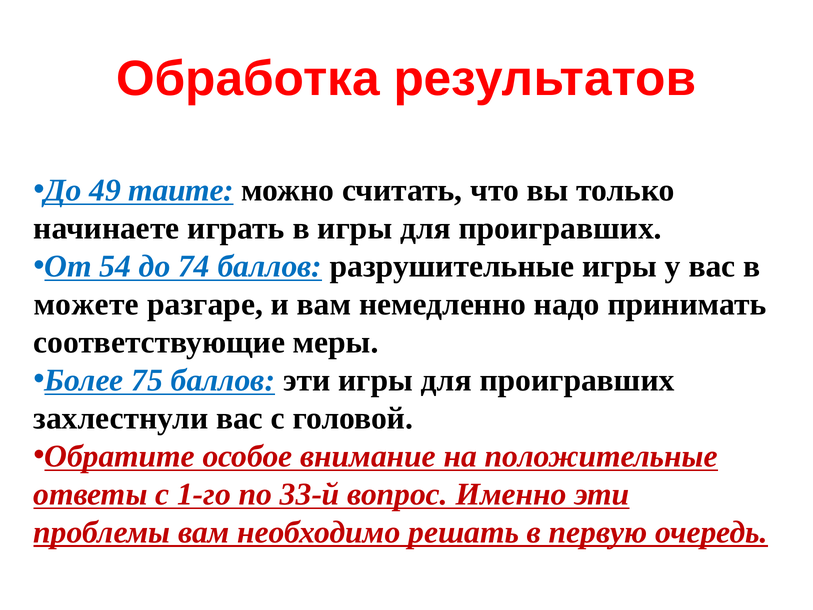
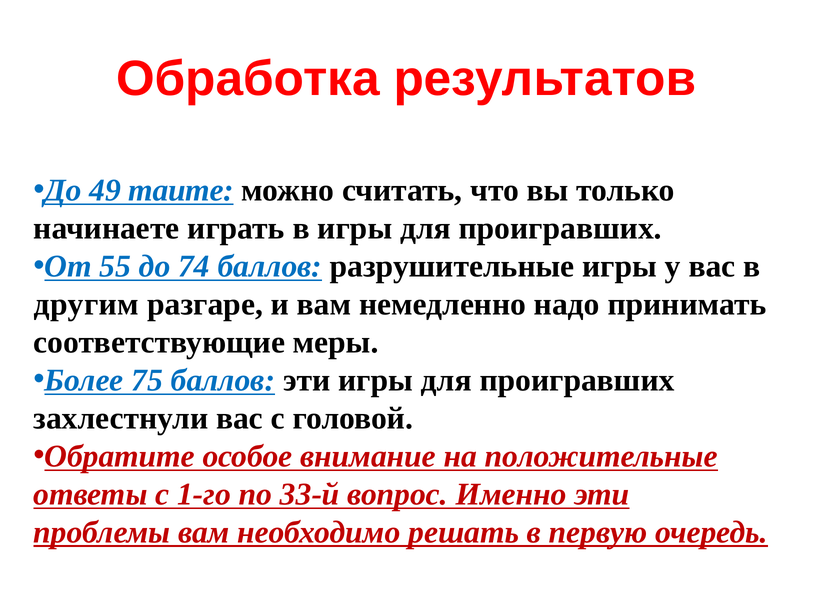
54: 54 -> 55 (115, 266)
можете: можете -> другим (86, 304)
